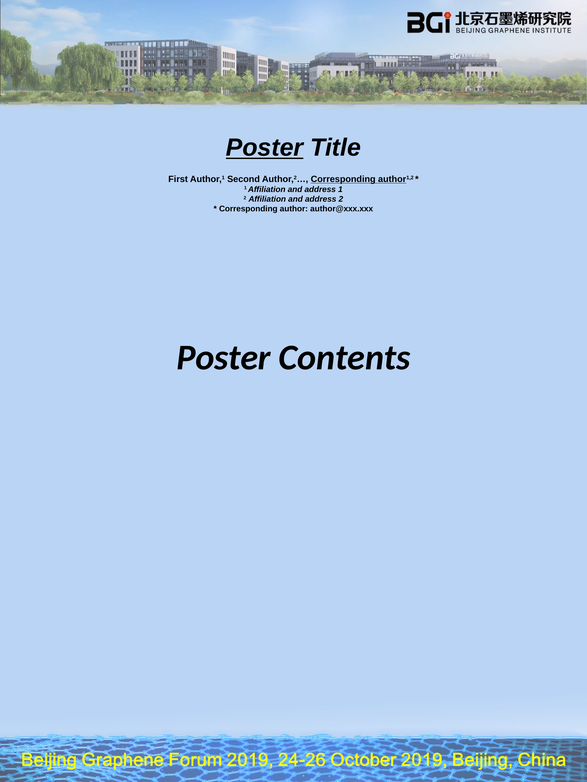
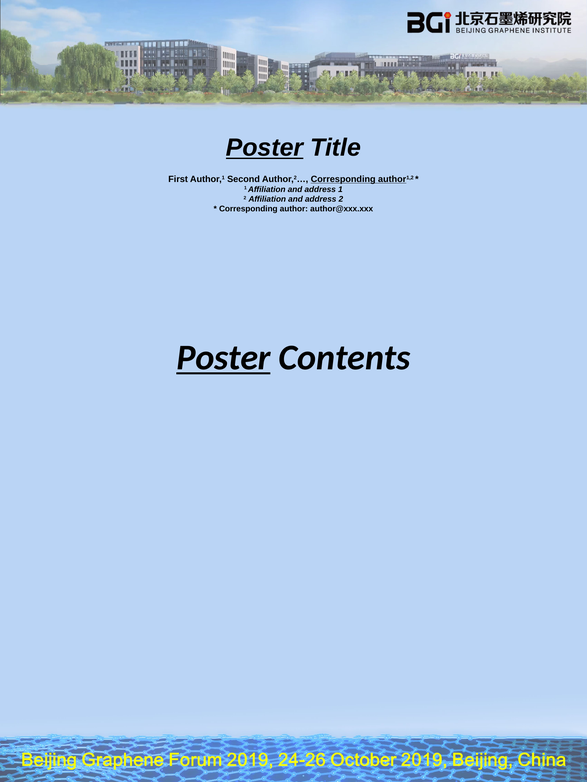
Poster underline: none -> present (224, 358)
